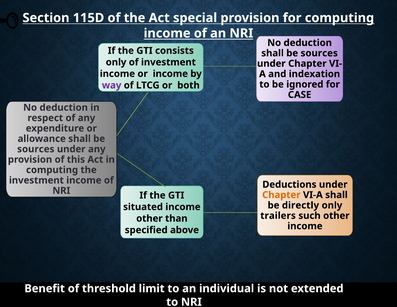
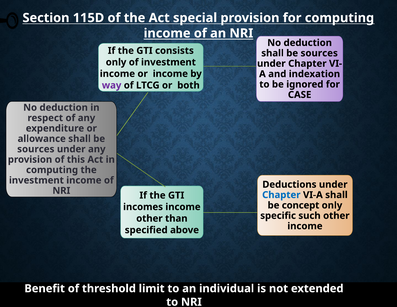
Chapter colour: orange -> blue (281, 194)
directly: directly -> concept (301, 205)
situated: situated -> incomes (143, 206)
trailers: trailers -> specific (278, 215)
